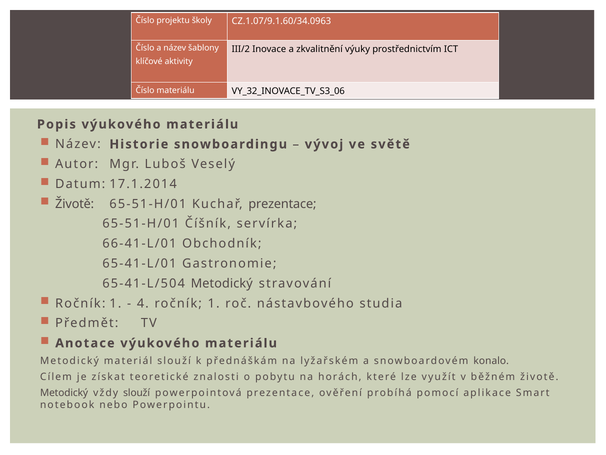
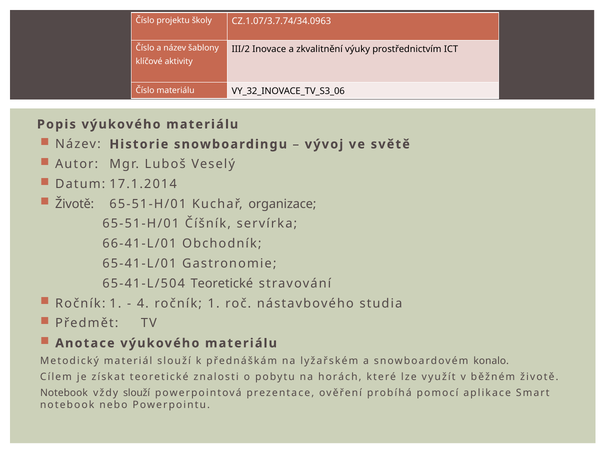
CZ.1.07/9.1.60/34.0963: CZ.1.07/9.1.60/34.0963 -> CZ.1.07/3.7.74/34.0963 (281, 21)
Kuchař prezentace: prezentace -> organizace (282, 204)
65-41-L/504 Metodický: Metodický -> Teoretické (222, 283)
Metodický: Metodický -> Notebook (64, 393)
